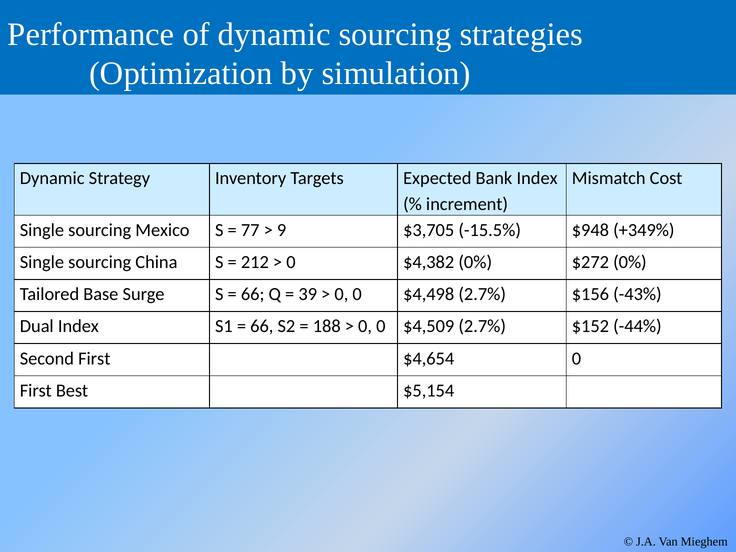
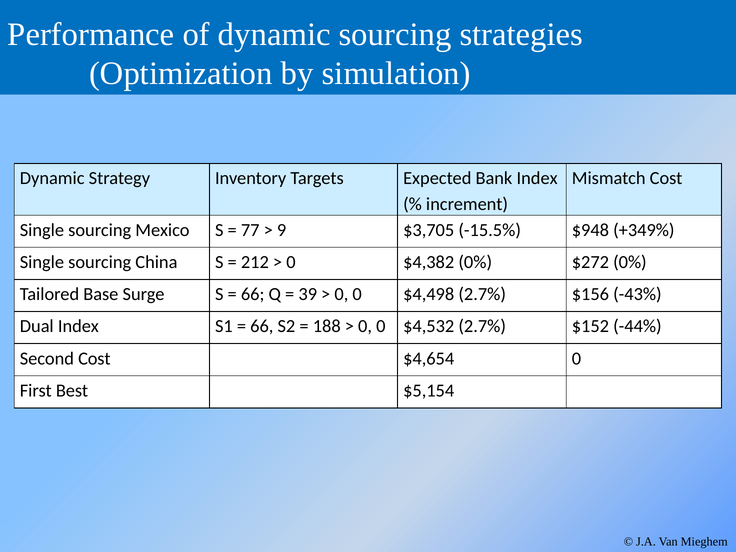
$4,509: $4,509 -> $4,532 (429, 326)
Second First: First -> Cost (94, 358)
